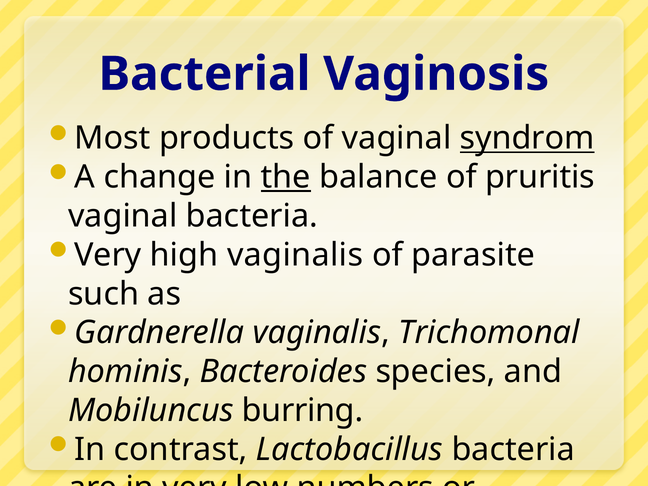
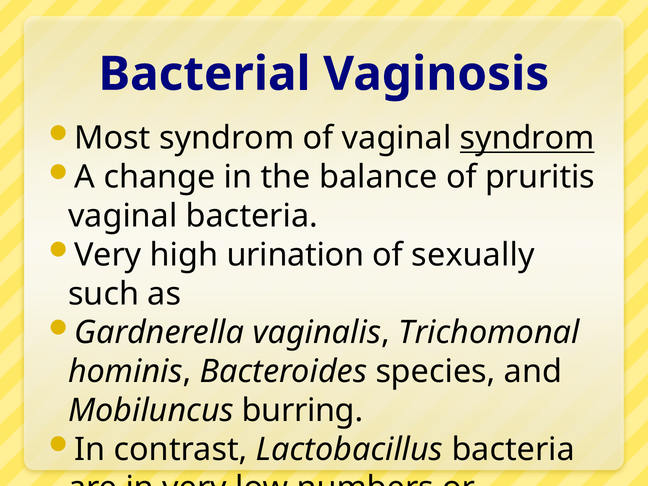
Most products: products -> syndrom (227, 138)
the underline: present -> none (286, 177)
high vaginalis: vaginalis -> urination (295, 255)
parasite: parasite -> sexually (473, 255)
